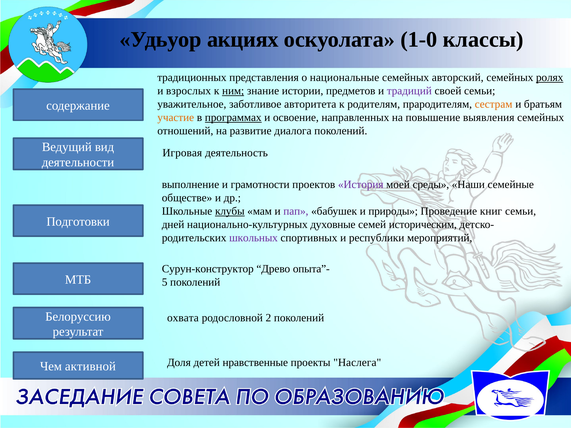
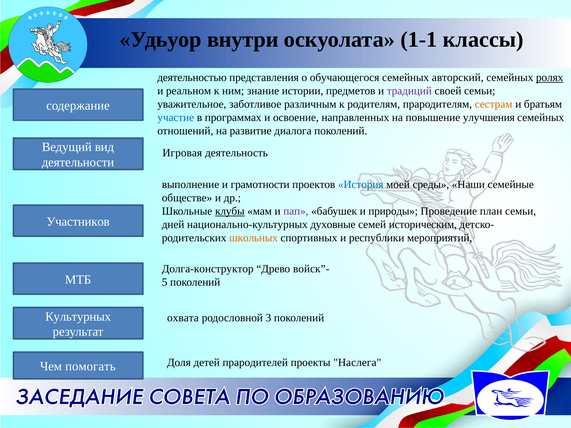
акциях: акциях -> внутри (243, 39)
1-0: 1-0 -> 1-1 (419, 39)
традиционных: традиционных -> деятельностью (192, 78)
национальные: национальные -> обучающегося (345, 78)
взрослых: взрослых -> реальном (189, 91)
ним underline: present -> none (233, 91)
авторитета: авторитета -> различным (310, 104)
участие colour: orange -> blue (176, 118)
программах underline: present -> none (233, 118)
выявления: выявления -> улучшения (489, 118)
История colour: purple -> blue (361, 185)
книг: книг -> план (491, 211)
Подготовки: Подготовки -> Участников (78, 222)
школьных colour: purple -> orange (254, 238)
Сурун-конструктор: Сурун-конструктор -> Долга-конструктор (208, 269)
опыта”-: опыта”- -> войск”- (311, 269)
Белоруссию: Белоруссию -> Культурных (78, 317)
2: 2 -> 3 (268, 318)
активной: активной -> помогать (90, 367)
нравственные: нравственные -> прародителей (255, 363)
